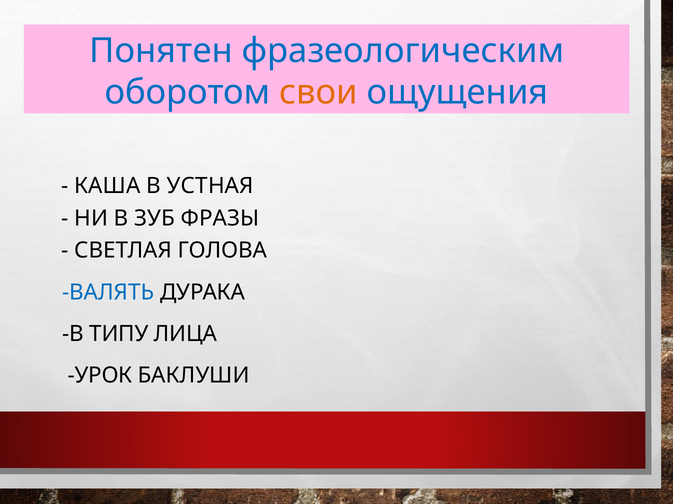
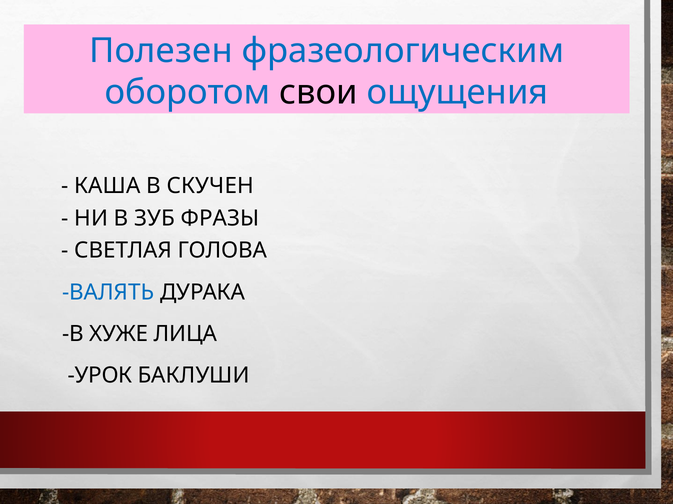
Понятен: Понятен -> Полезен (161, 51)
свои colour: orange -> black (319, 92)
УСТНАЯ: УСТНАЯ -> СКУЧЕН (210, 186)
ТИПУ: ТИПУ -> ХУЖЕ (119, 334)
